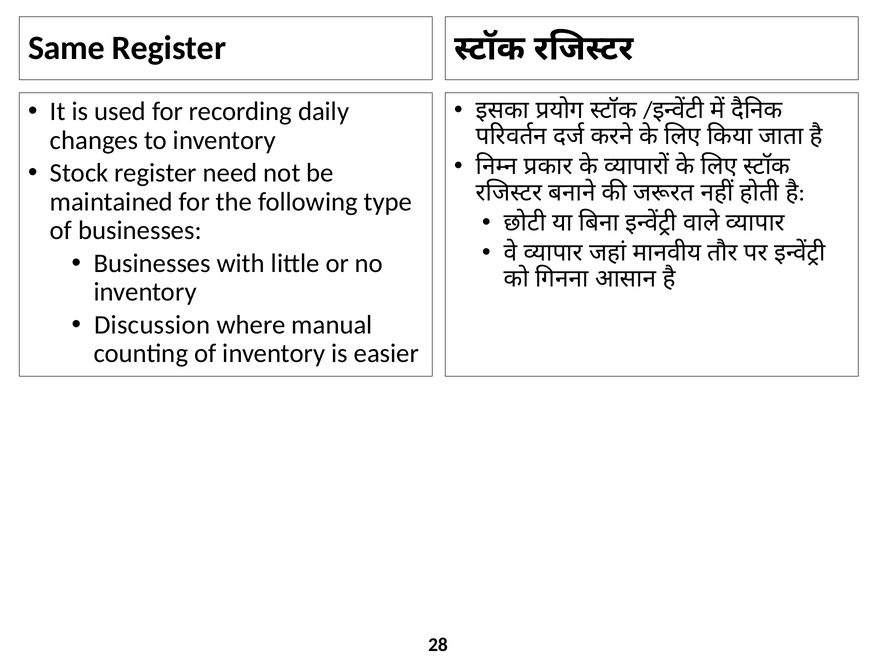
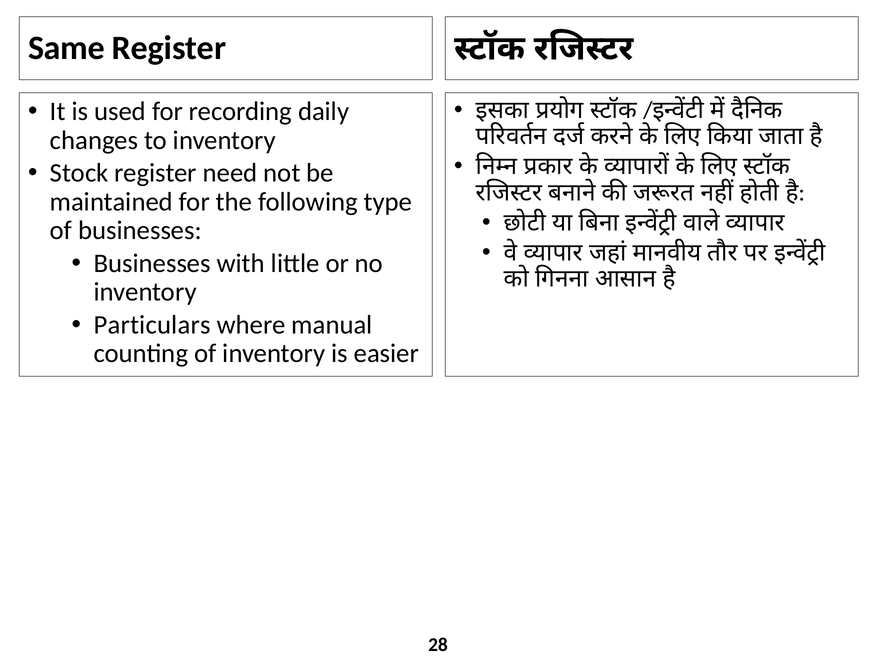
Discussion: Discussion -> Particulars (152, 325)
